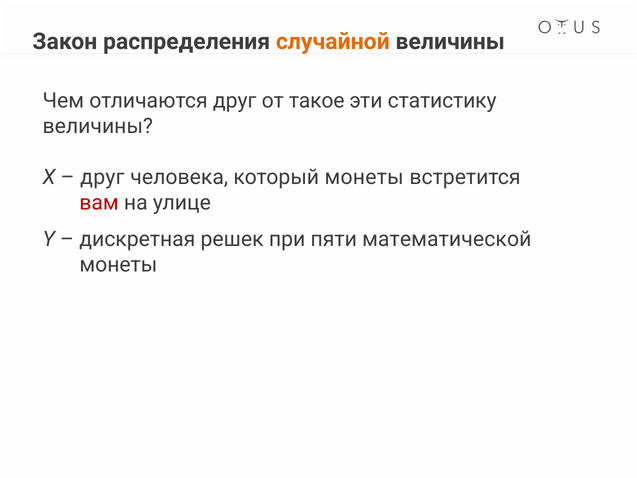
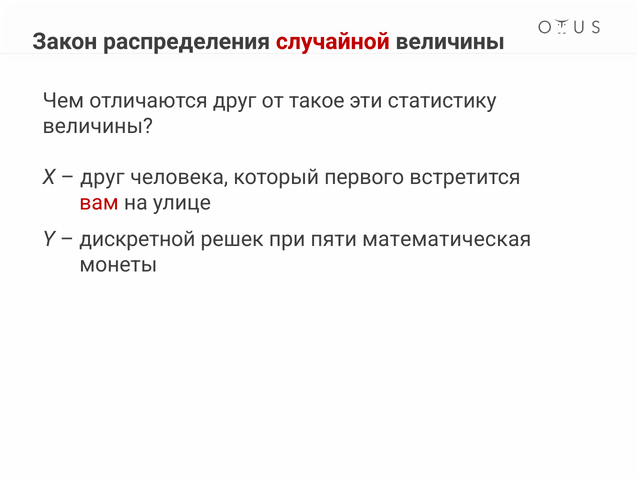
случайной colour: orange -> red (333, 41)
который монеты: монеты -> первого (364, 177)
дискретная: дискретная -> дискретной (137, 239)
математической: математической -> математическая (447, 239)
